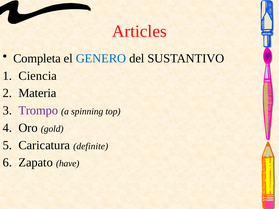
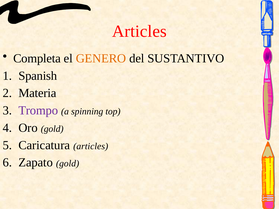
GENERO colour: blue -> orange (101, 58)
Ciencia: Ciencia -> Spanish (38, 76)
Caricatura definite: definite -> articles (91, 146)
Zapato have: have -> gold (68, 164)
